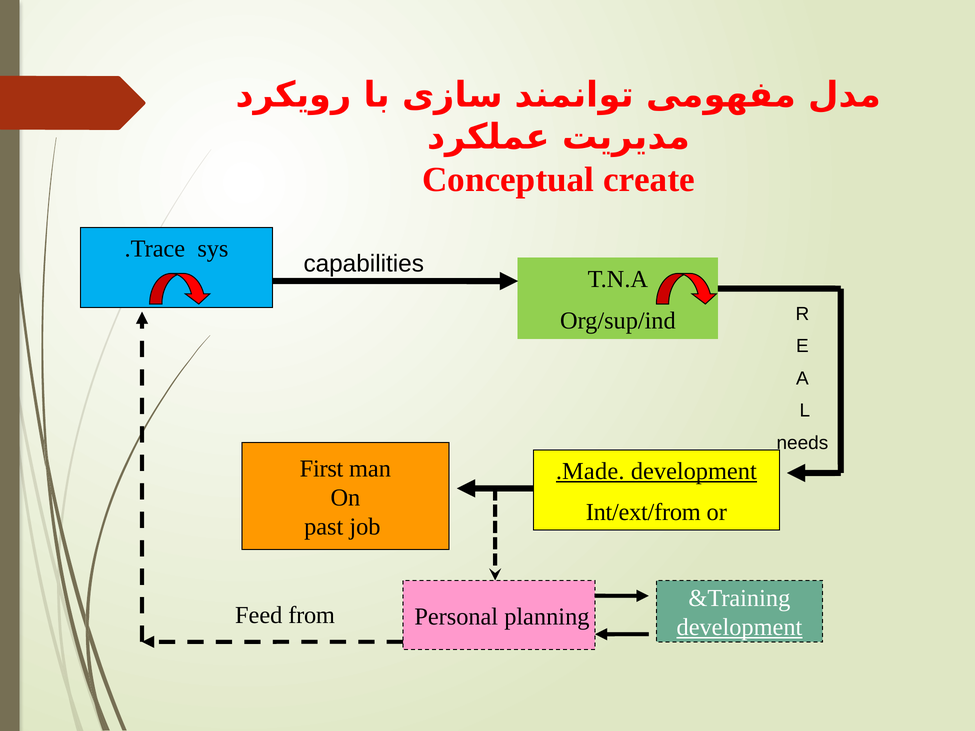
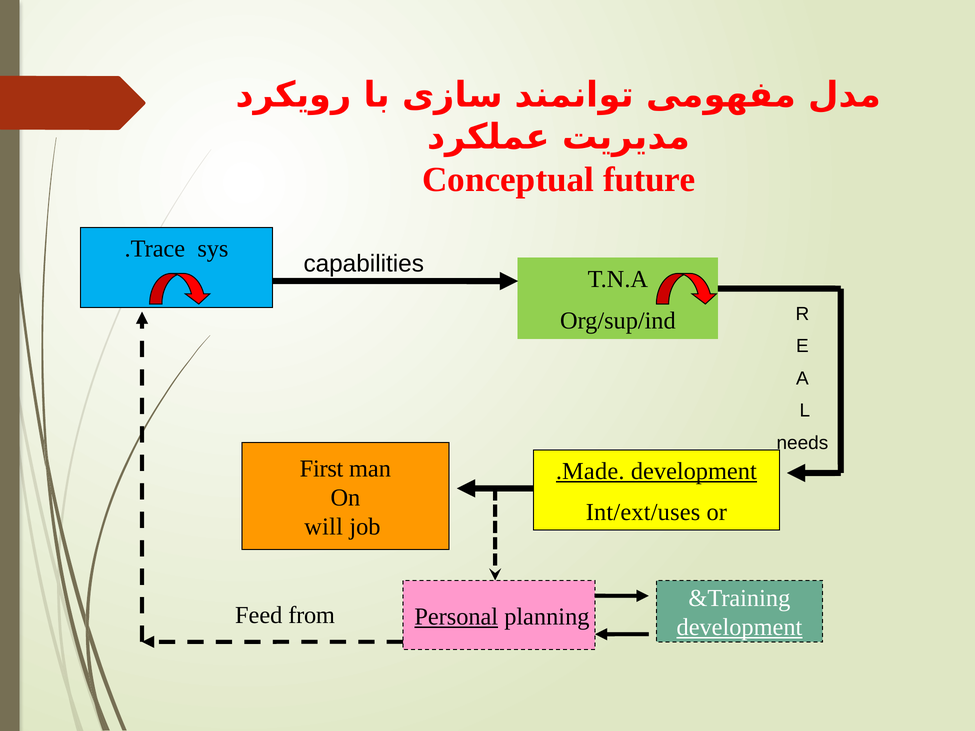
create: create -> future (649, 179)
Int/ext/from: Int/ext/from -> Int/ext/uses (643, 513)
past: past -> will (324, 527)
Personal underline: none -> present (456, 617)
